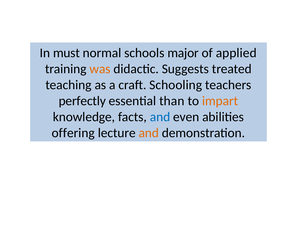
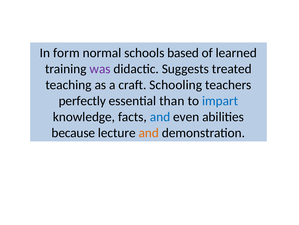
must: must -> form (66, 53)
major: major -> based (183, 53)
applied: applied -> learned (236, 53)
was colour: orange -> purple (100, 69)
impart colour: orange -> blue (220, 101)
offering: offering -> because (73, 132)
